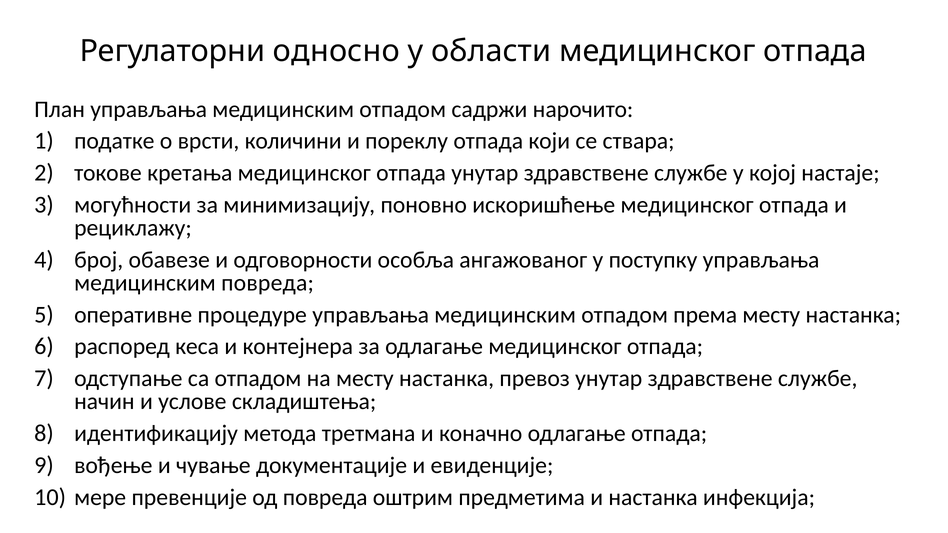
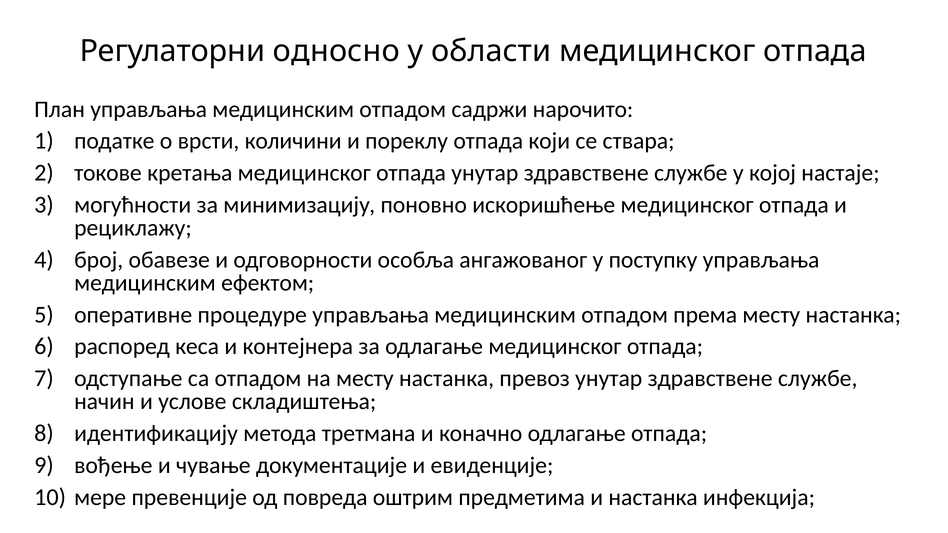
медицинским повреда: повреда -> ефектом (268, 283)
